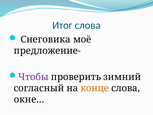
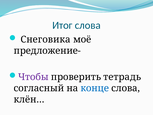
зимний: зимний -> тетрадь (122, 77)
конце colour: orange -> blue (95, 88)
окне…: окне… -> клён… (29, 99)
